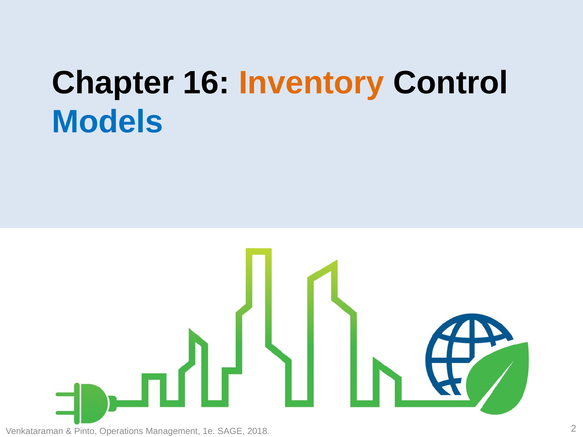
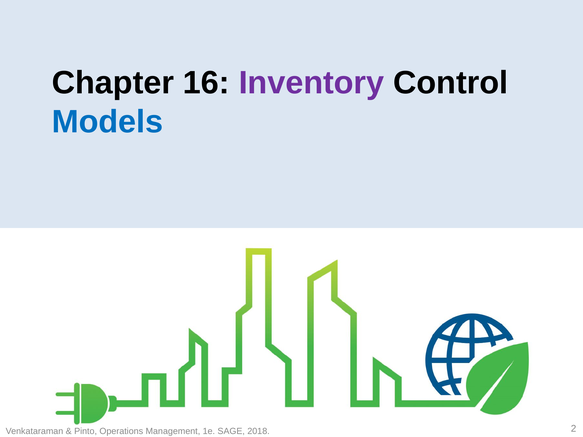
Inventory colour: orange -> purple (311, 83)
